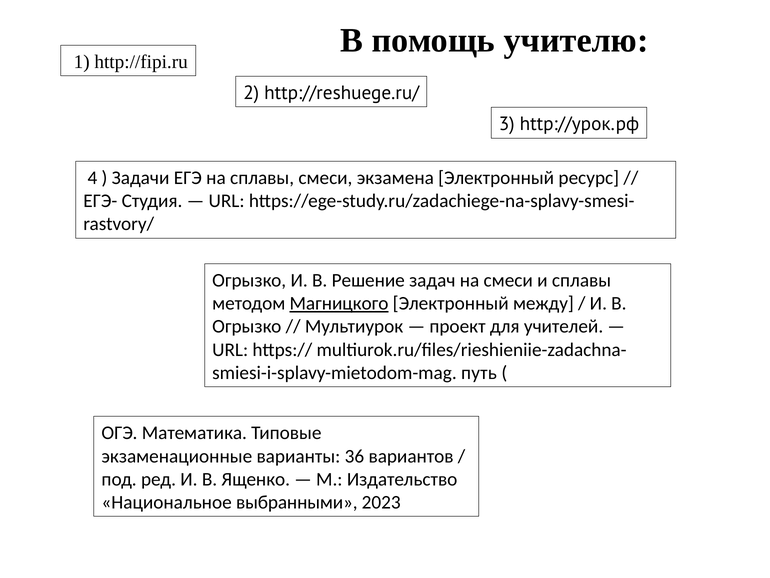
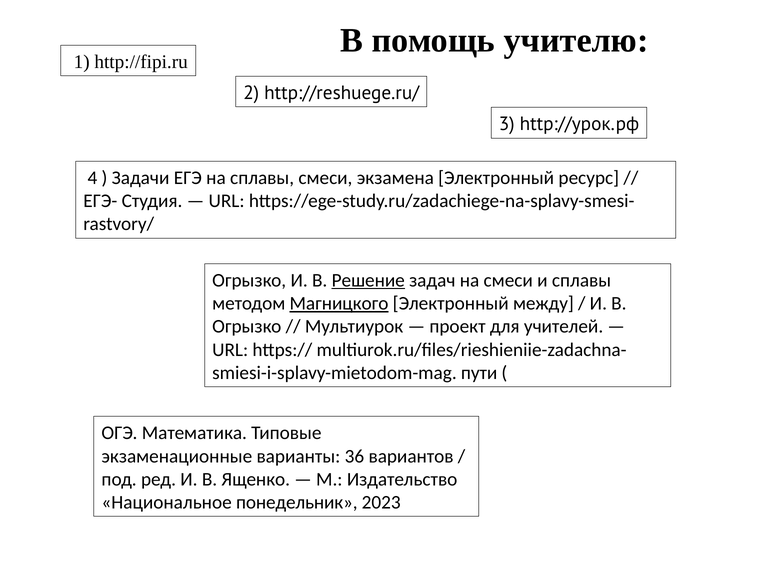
Решение underline: none -> present (368, 280)
путь: путь -> пути (479, 373)
выбранными: выбранными -> понедельник (297, 502)
